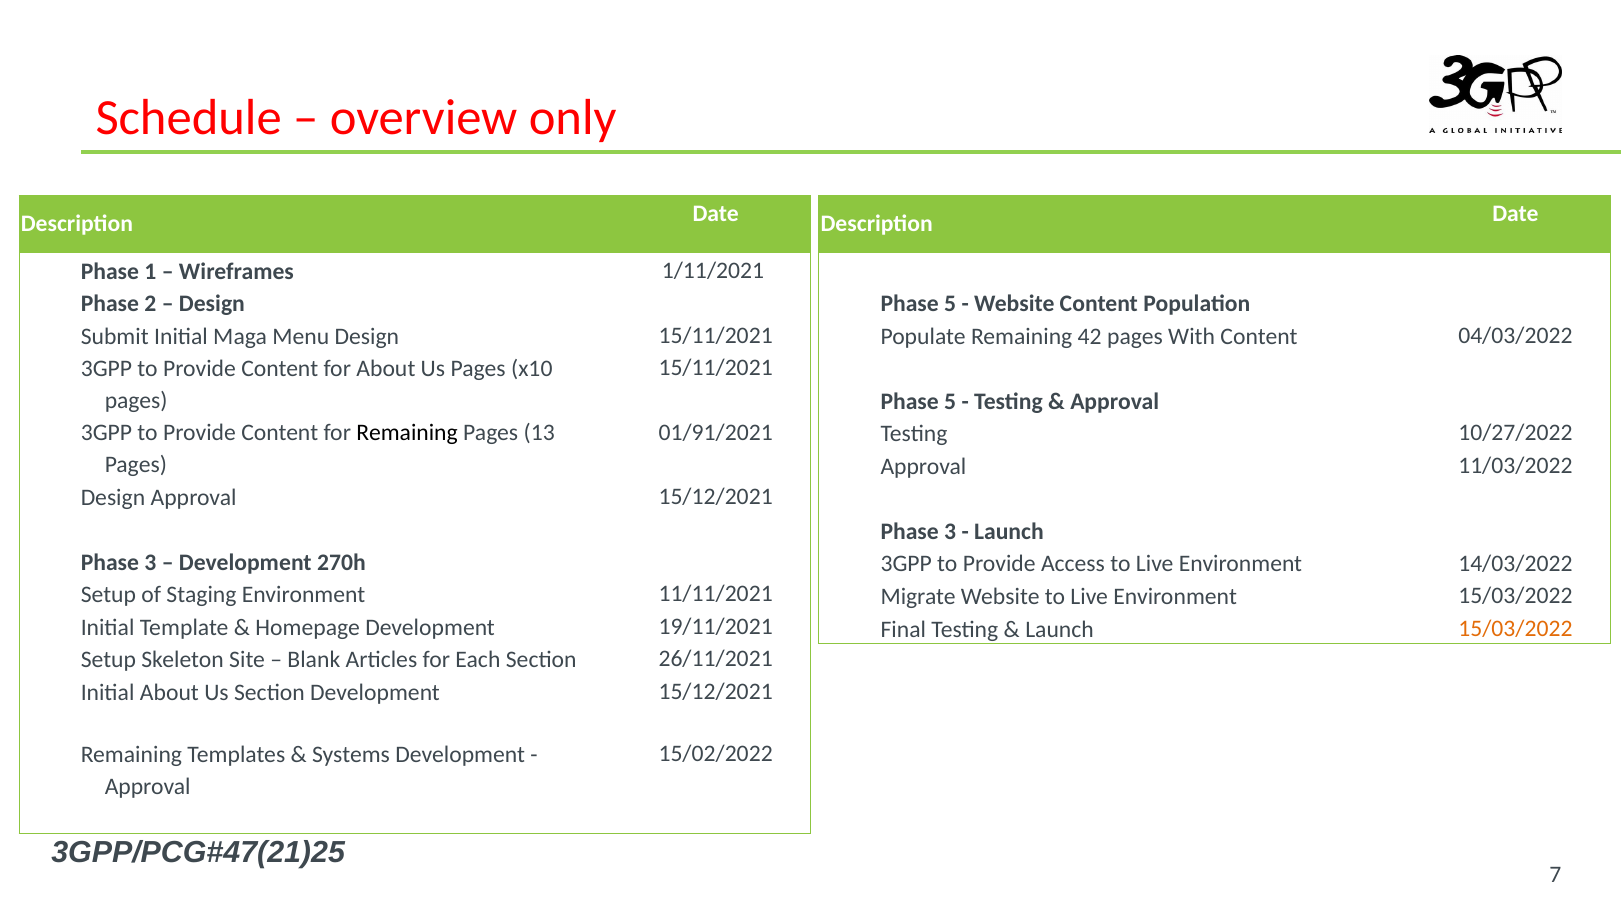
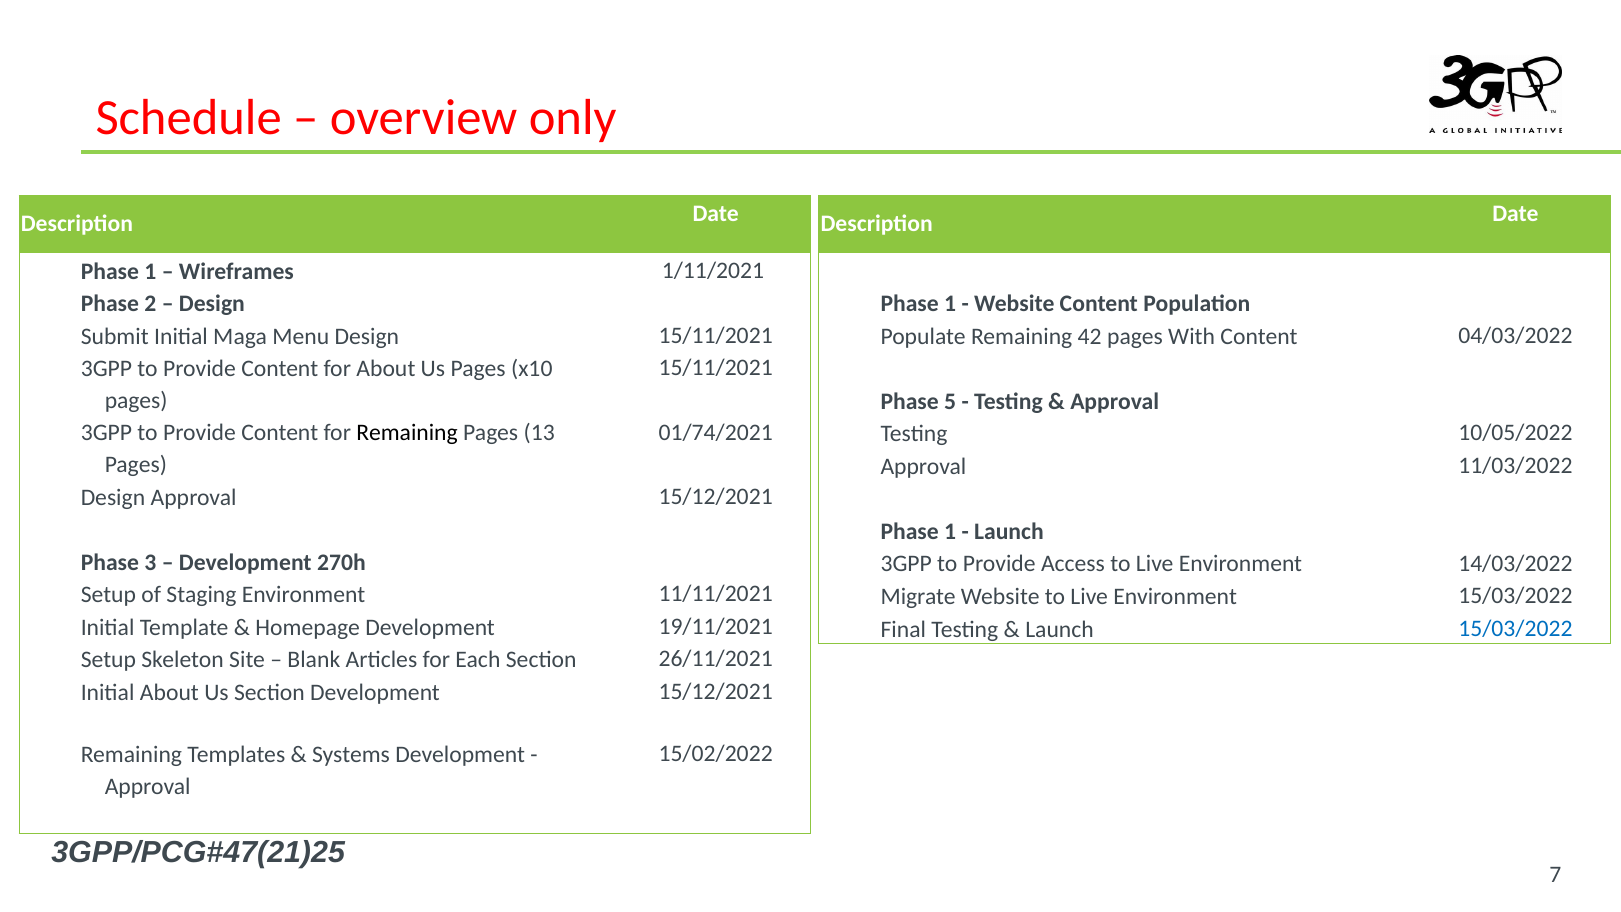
5: 5 -> 1 (950, 304)
01/91/2021: 01/91/2021 -> 01/74/2021 (716, 432)
10/27/2022: 10/27/2022 -> 10/05/2022 (1515, 433)
3: 3 -> 1 (950, 532)
15/03/2022 colour: orange -> blue (1515, 628)
